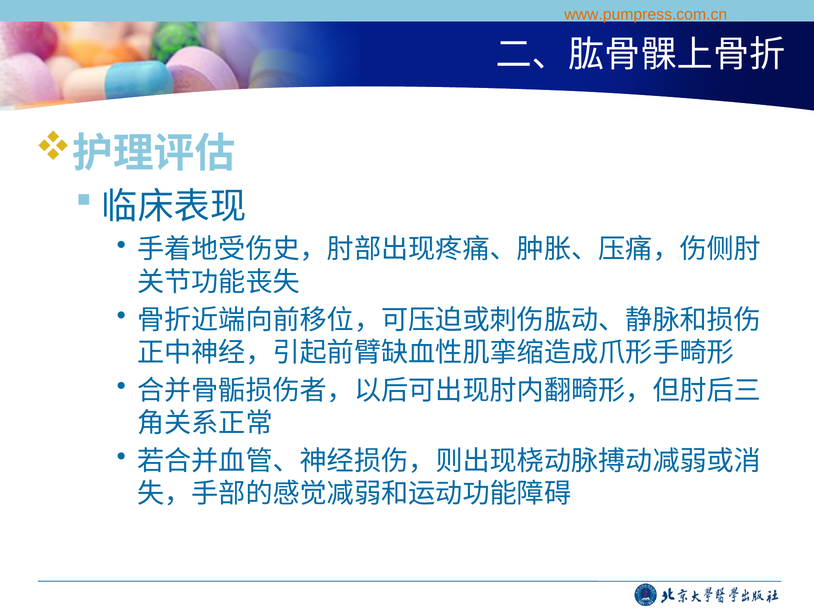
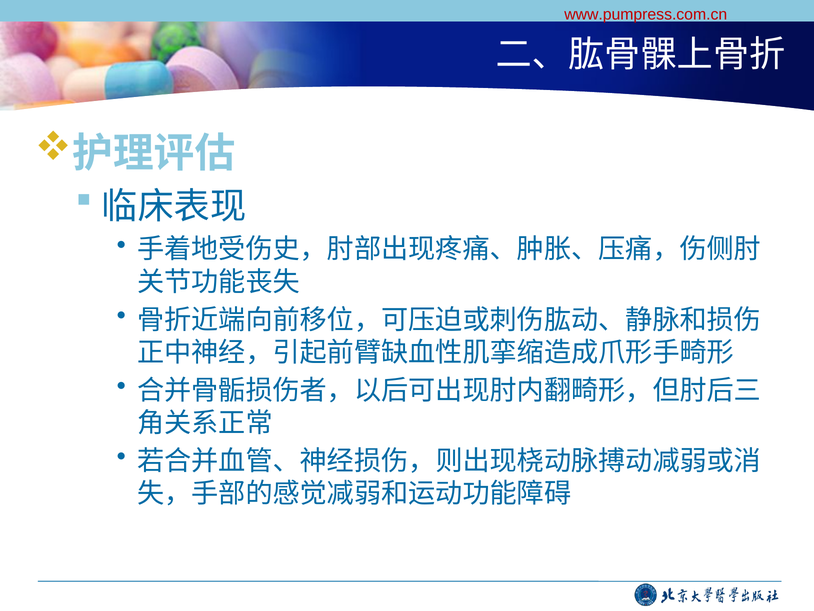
www.pumpress.com.cn colour: orange -> red (646, 15)
